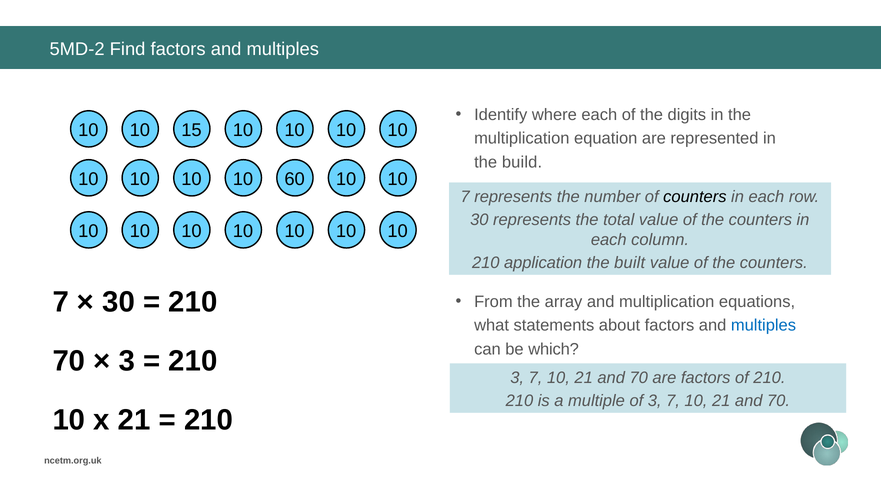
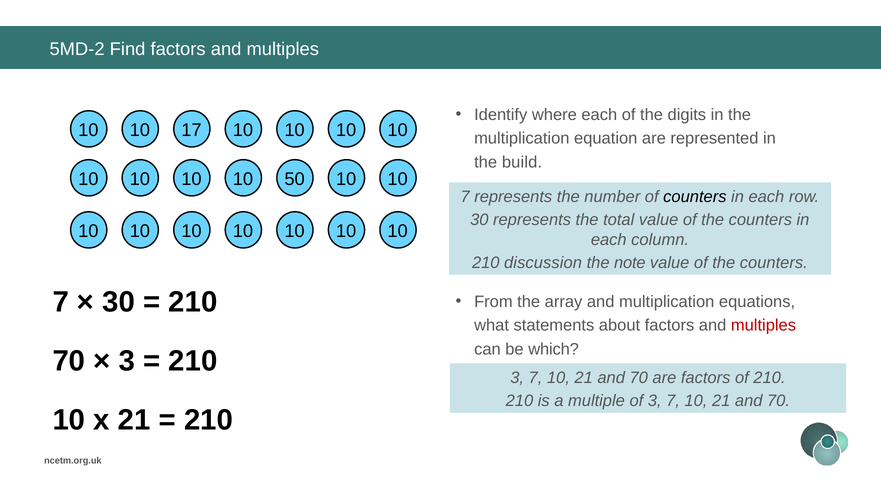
15: 15 -> 17 (191, 130)
60: 60 -> 50 (295, 179)
application: application -> discussion (543, 263)
built: built -> note (630, 263)
multiples colour: blue -> red (763, 325)
